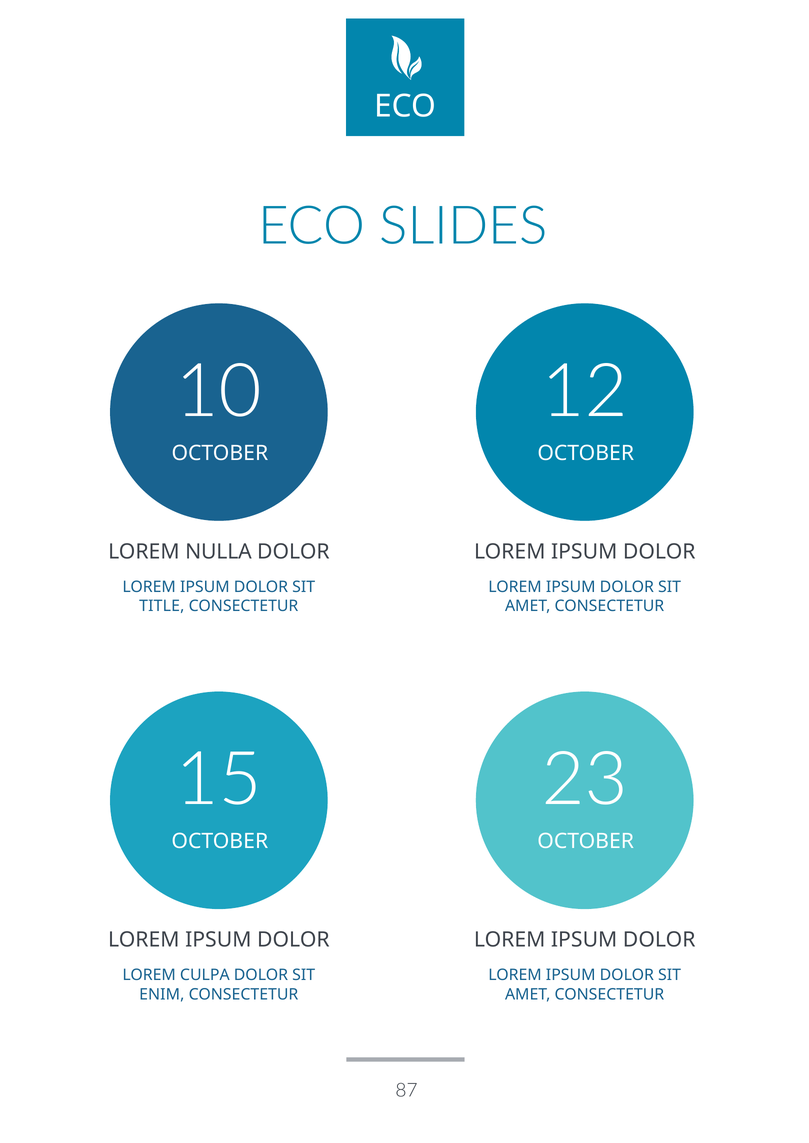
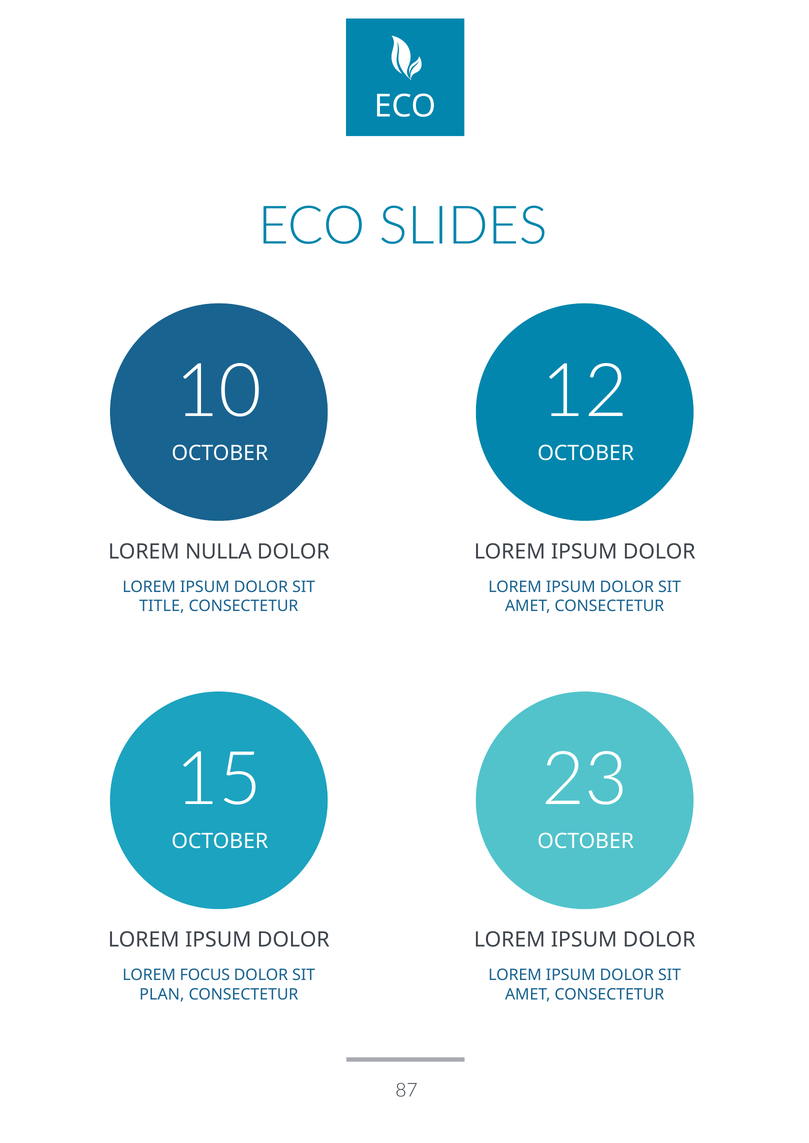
CULPA: CULPA -> FOCUS (205, 976)
ENIM: ENIM -> PLAN (162, 995)
